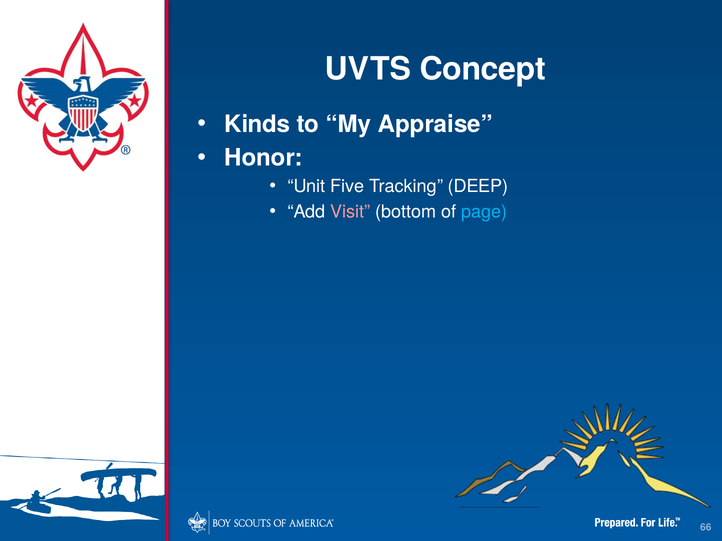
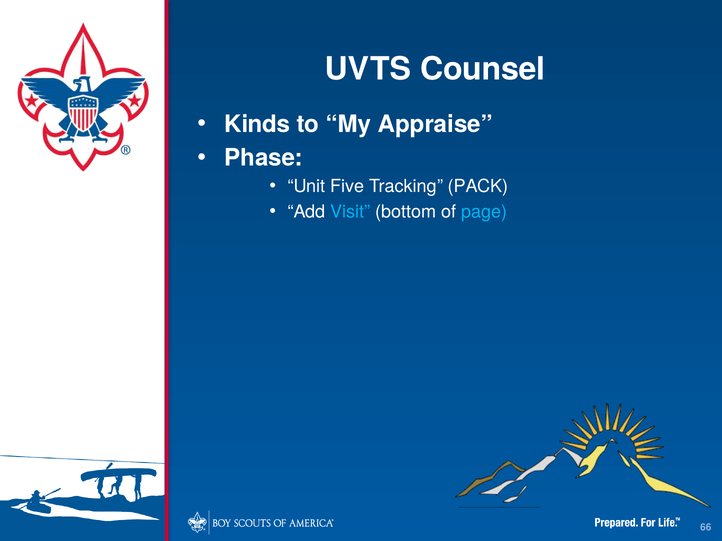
Concept: Concept -> Counsel (483, 69)
Honor: Honor -> Phase (264, 158)
DEEP: DEEP -> PACK (478, 187)
Visit colour: pink -> light blue (350, 212)
